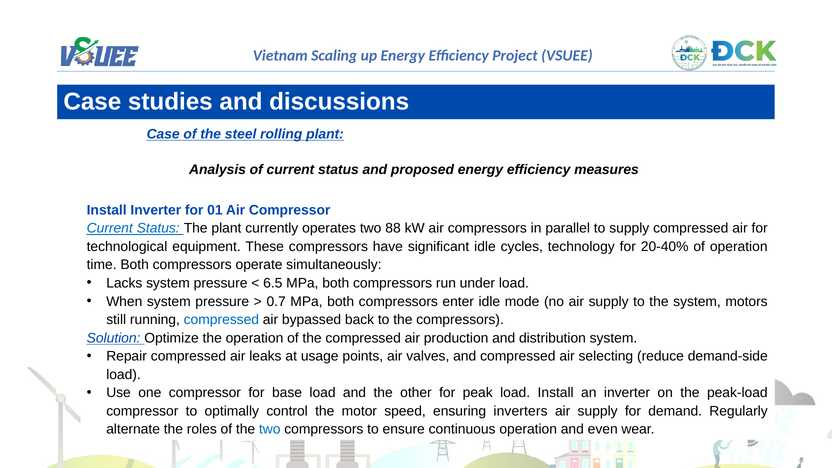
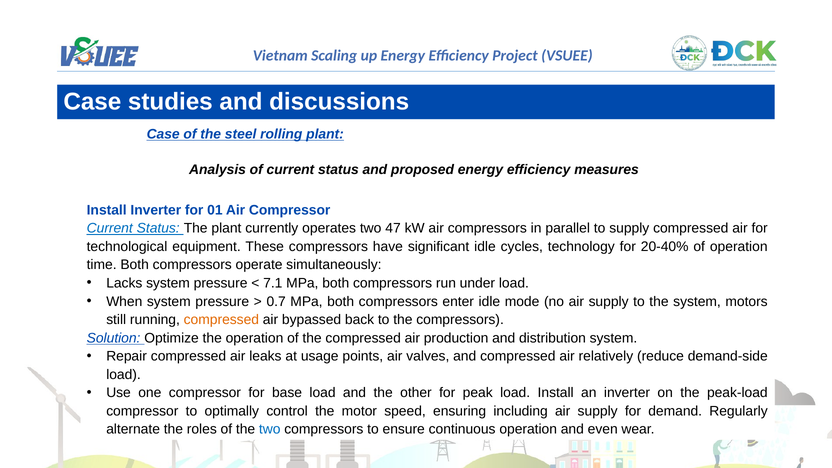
88: 88 -> 47 (393, 228)
6.5: 6.5 -> 7.1 (273, 283)
compressed colour: blue -> orange (221, 320)
selecting: selecting -> relatively (606, 356)
inverters: inverters -> including (521, 411)
